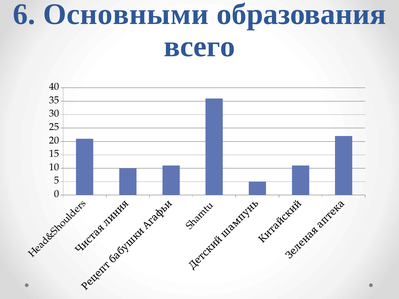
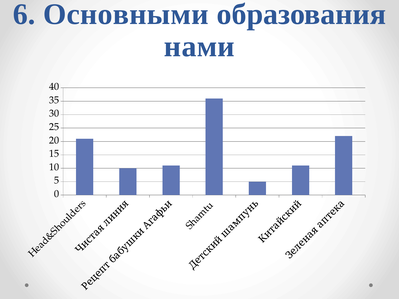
всего: всего -> нами (199, 47)
